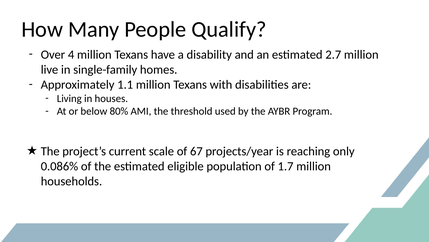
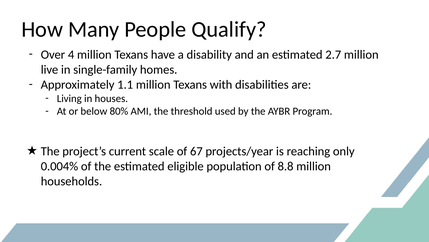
0.086%: 0.086% -> 0.004% (59, 166)
1.7: 1.7 -> 8.8 (286, 166)
